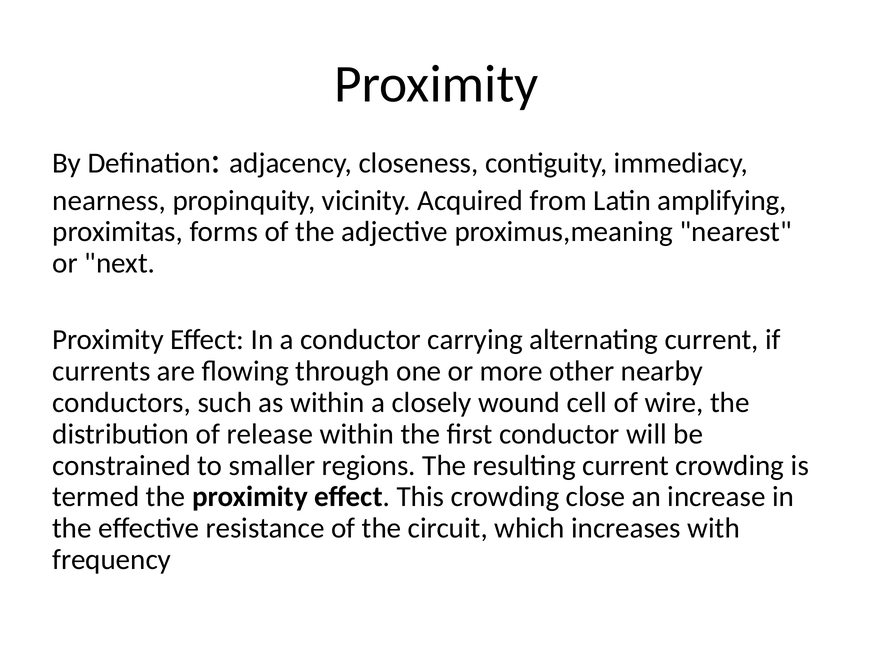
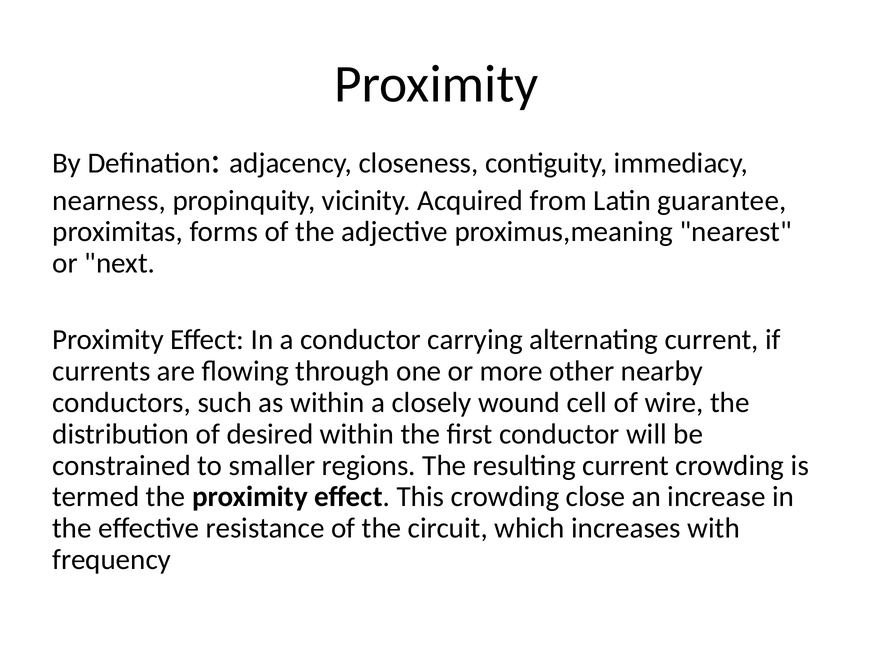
amplifying: amplifying -> guarantee (722, 201)
release: release -> desired (270, 435)
